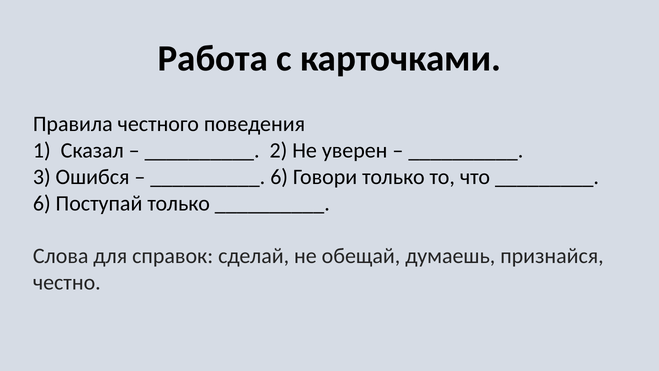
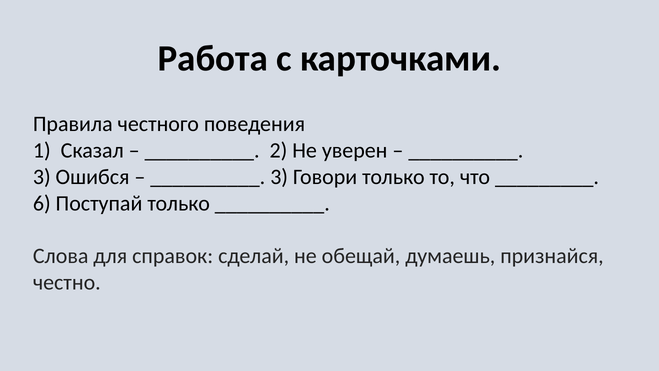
6: 6 -> 3 (279, 177)
